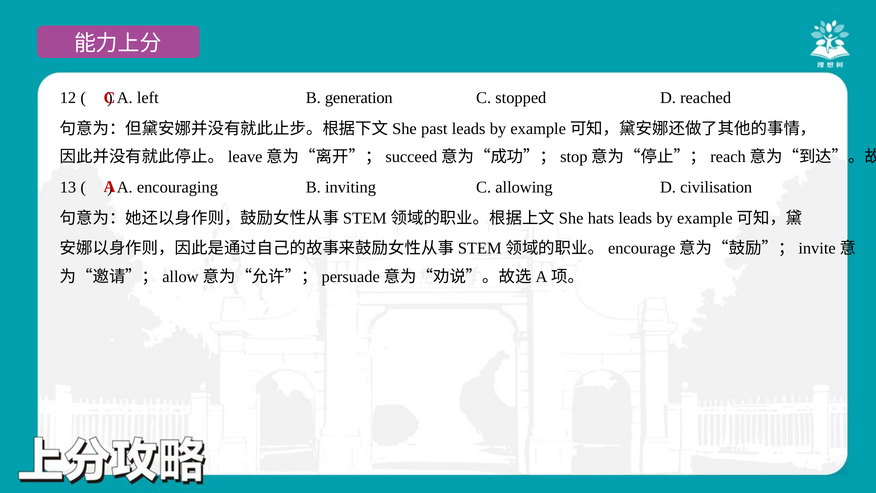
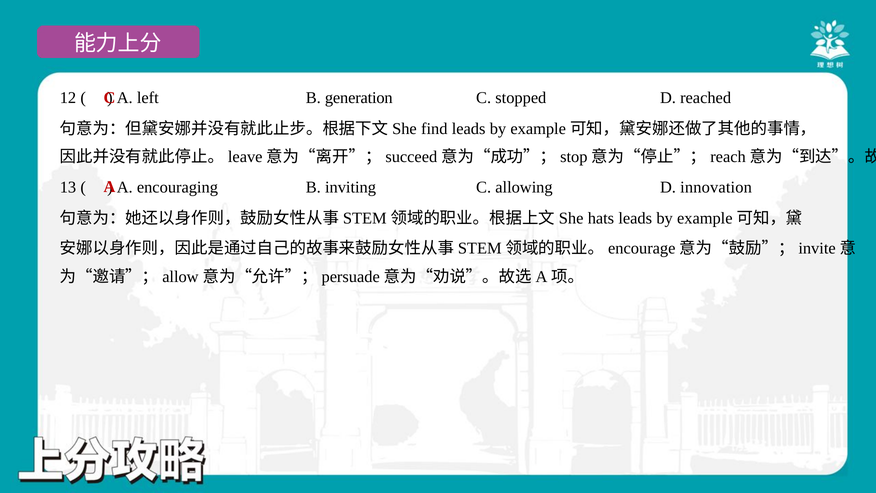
past: past -> find (434, 129)
civilisation: civilisation -> innovation (716, 187)
